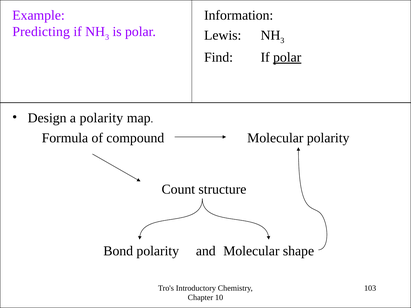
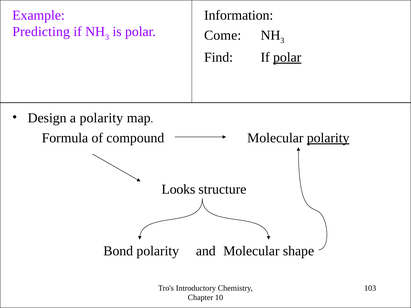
Lewis: Lewis -> Come (223, 35)
polarity underline: none -> present (328, 138)
Count: Count -> Looks (178, 189)
